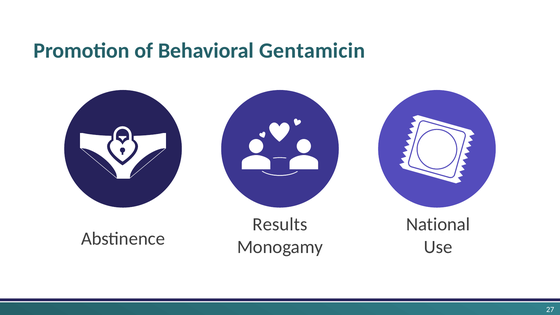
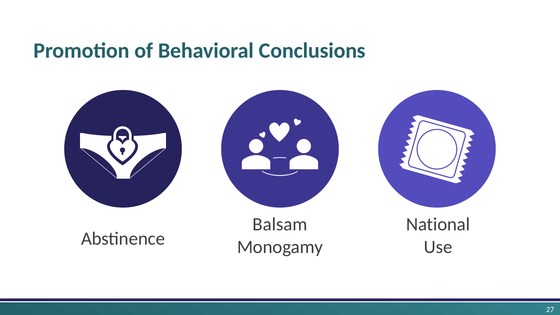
Gentamicin: Gentamicin -> Conclusions (312, 51)
Results: Results -> Balsam (280, 224)
